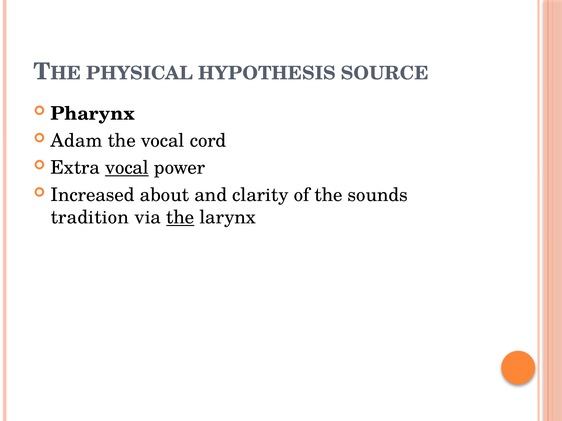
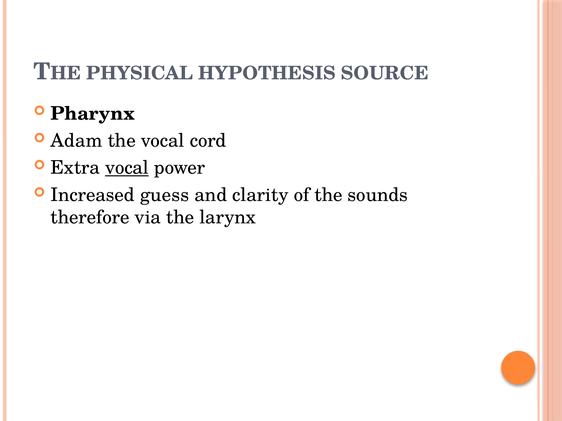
about: about -> guess (165, 195)
tradition: tradition -> therefore (90, 218)
the underline: present -> none (180, 218)
